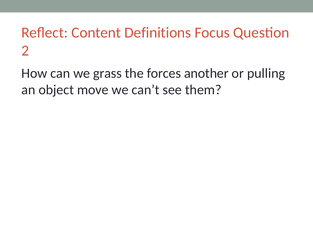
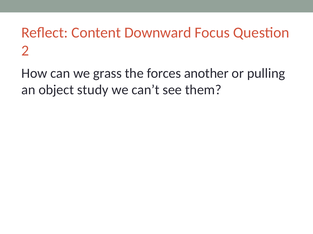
Definitions: Definitions -> Downward (158, 33)
move: move -> study (93, 90)
